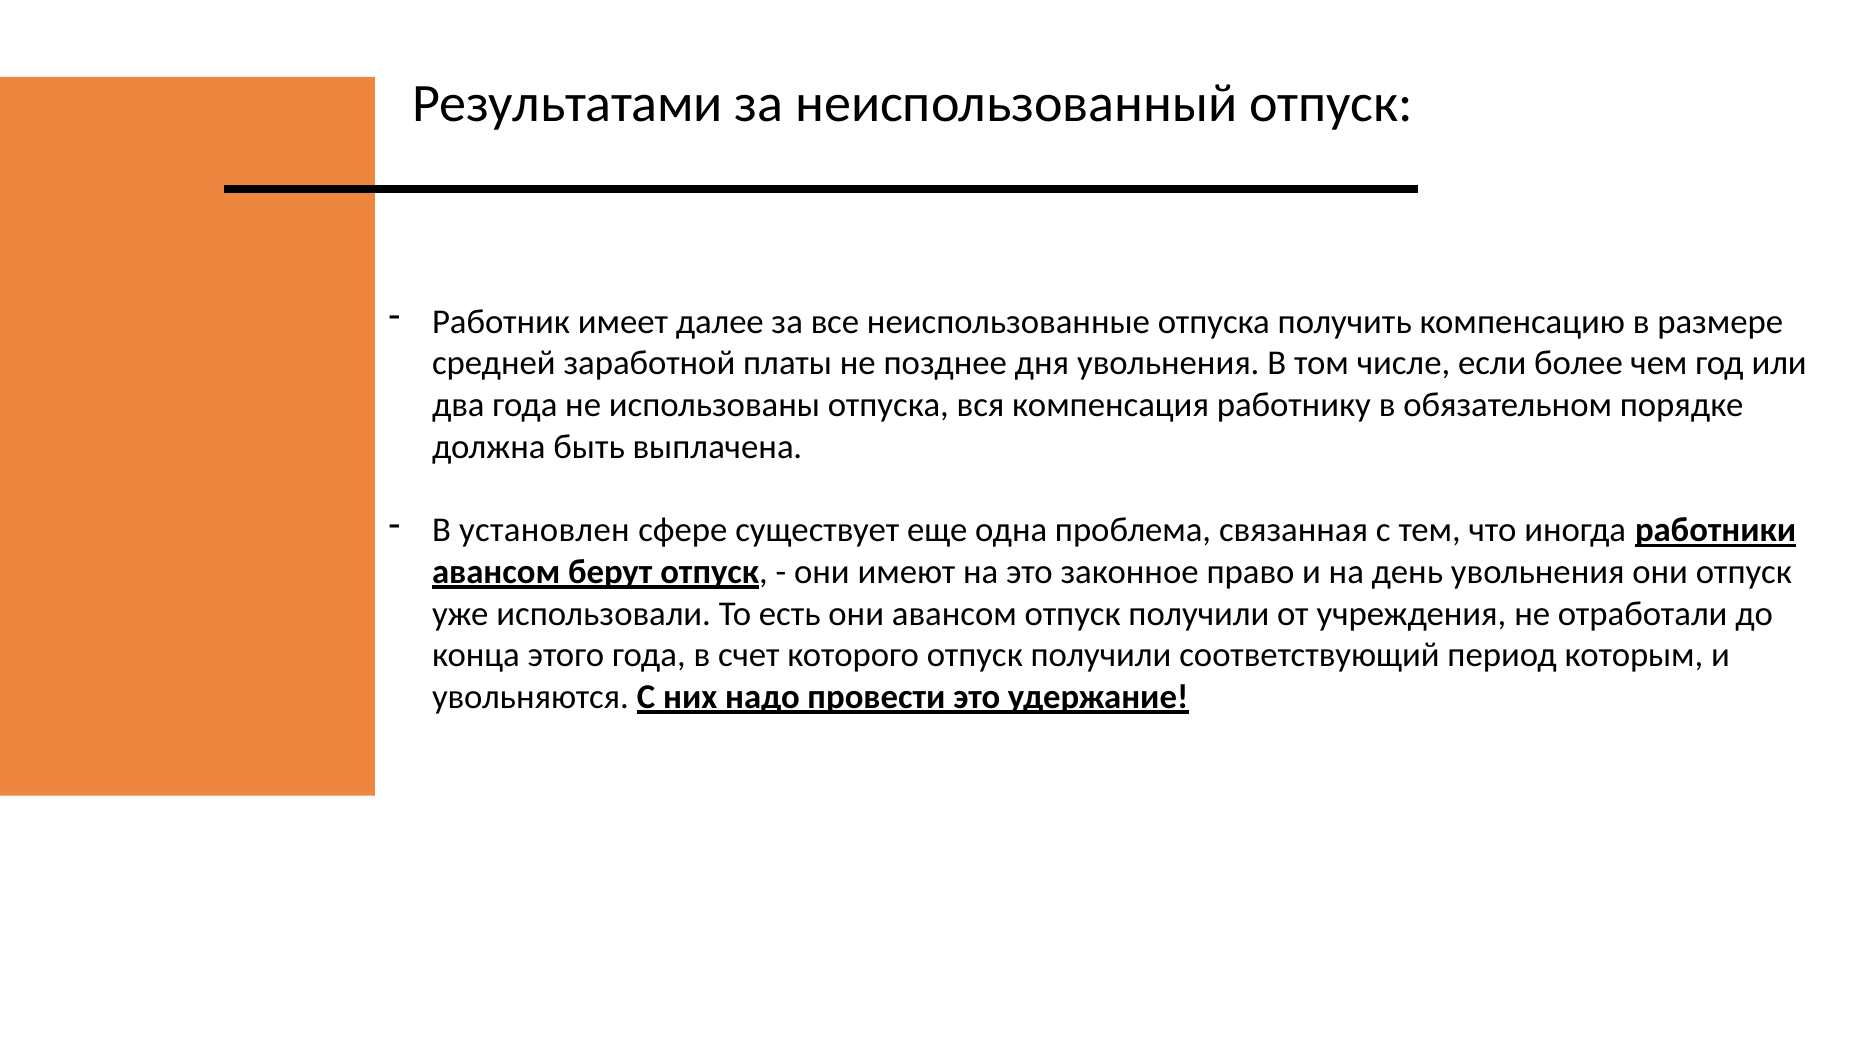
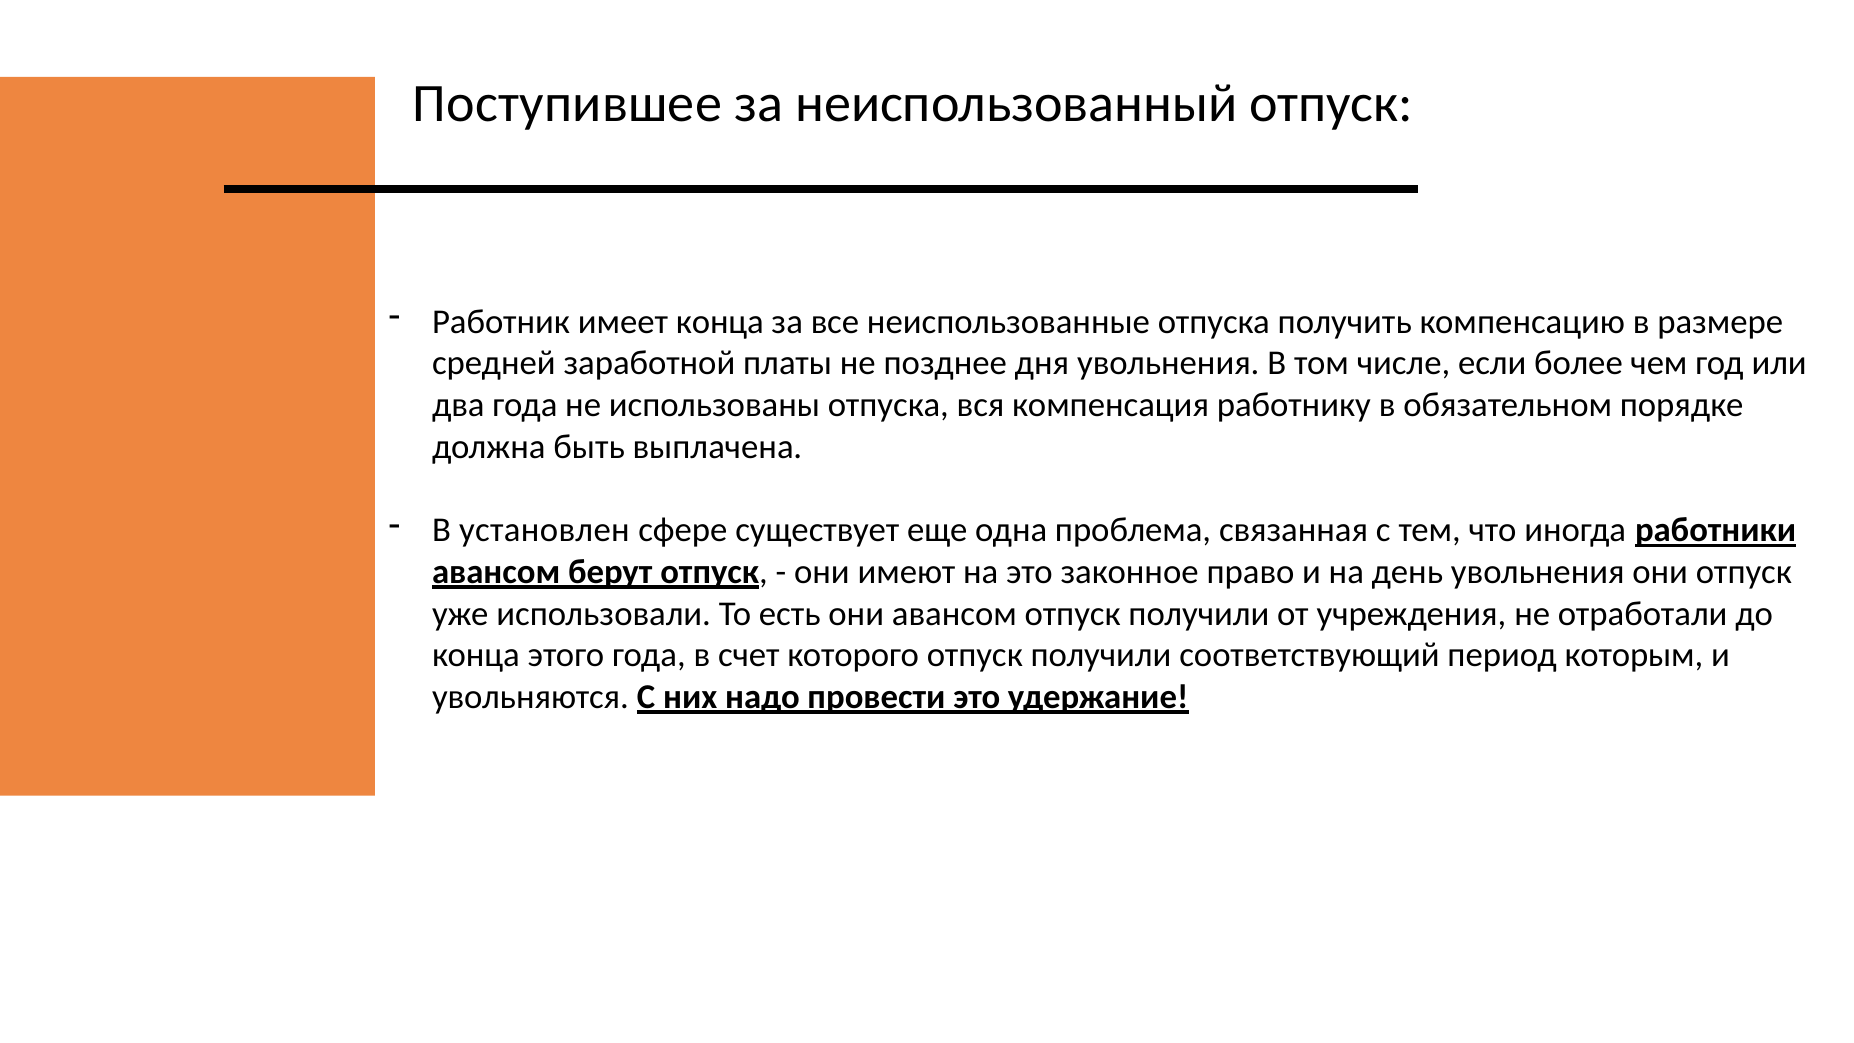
Результатами: Результатами -> Поступившее (567, 104)
имеет далее: далее -> конца (720, 322)
